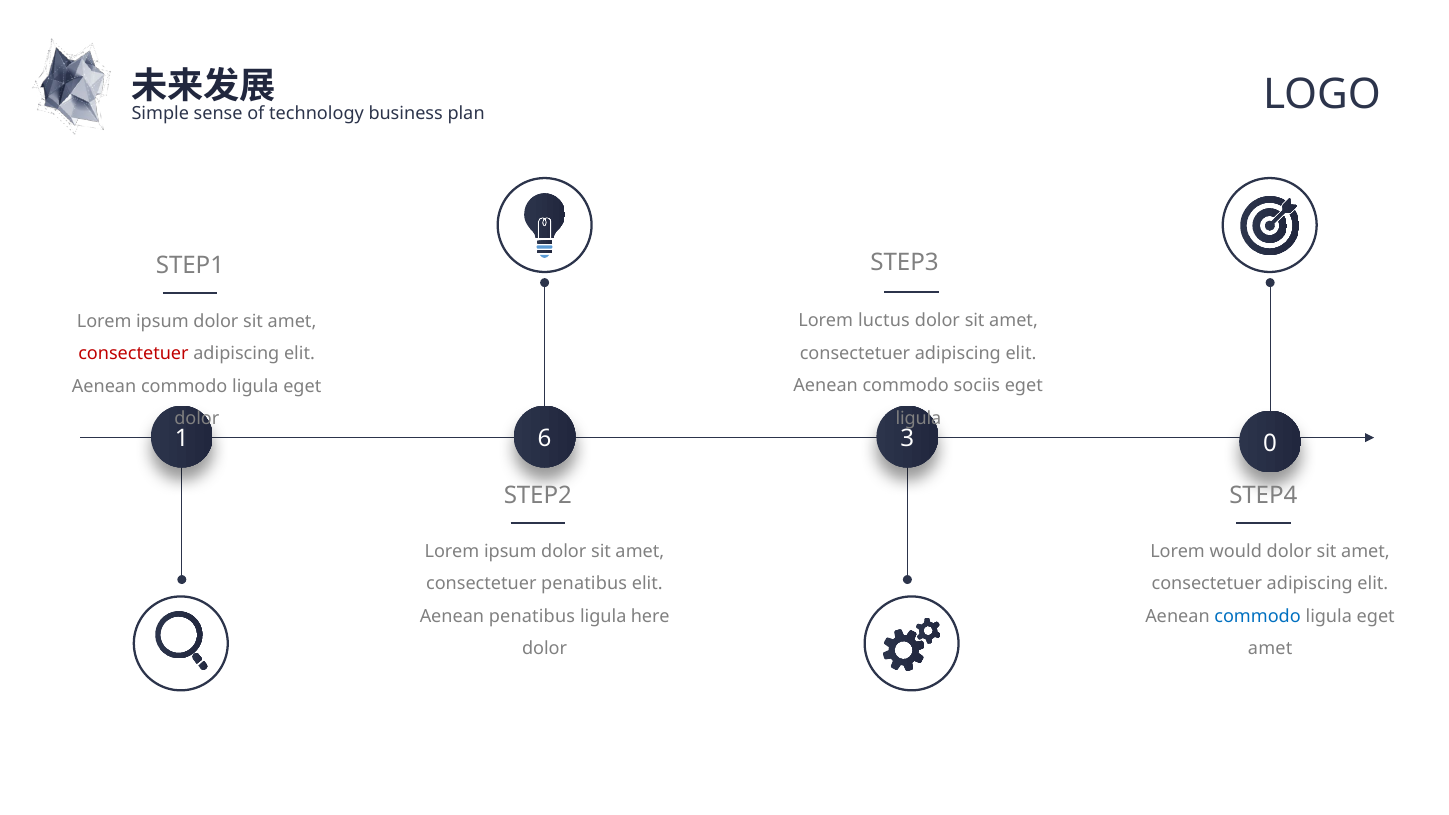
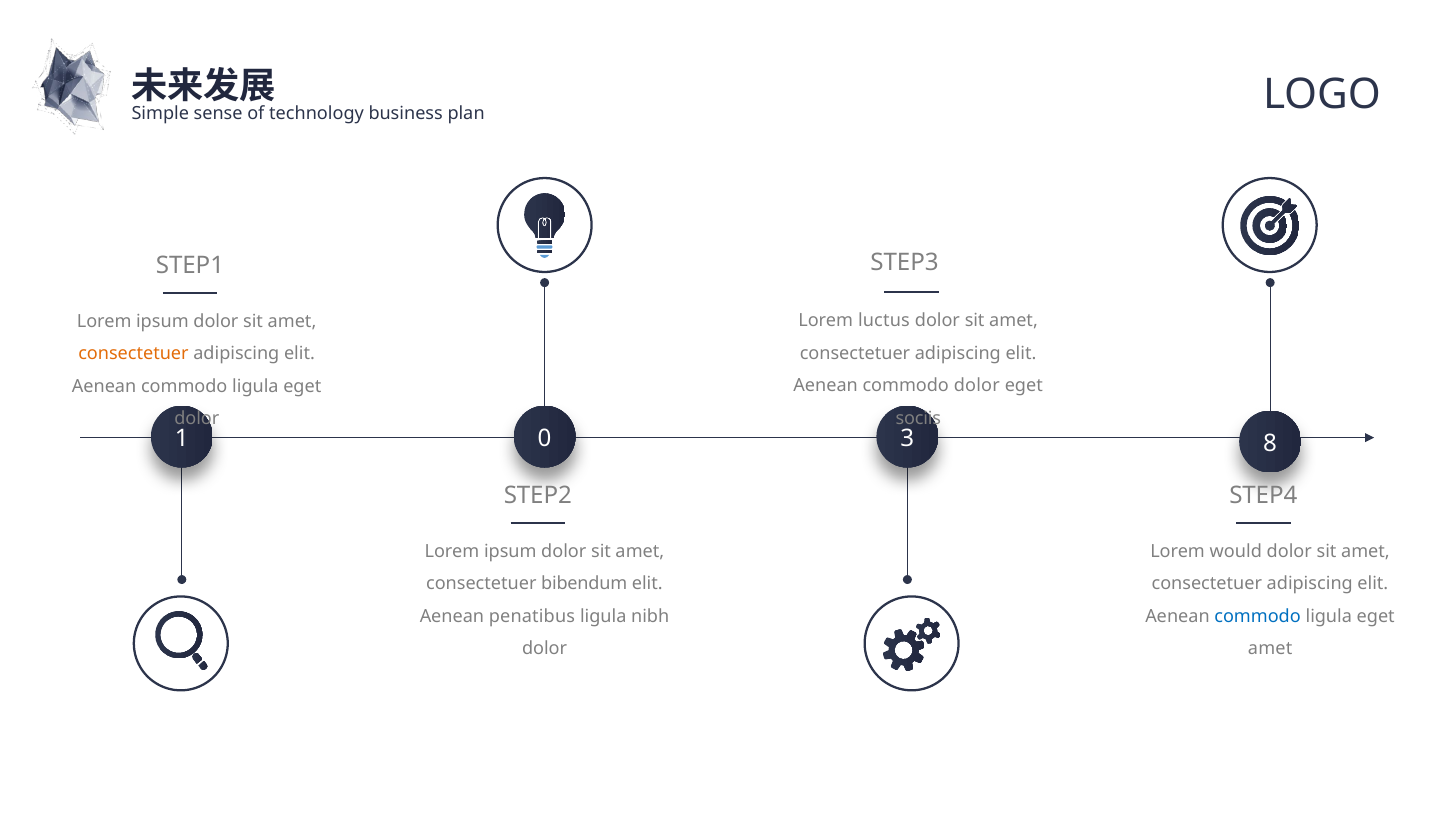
consectetuer colour: red -> orange (133, 354)
commodo sociis: sociis -> dolor (977, 386)
ligula: ligula -> sociis (918, 418)
6: 6 -> 0 (545, 438)
0: 0 -> 8 (1270, 443)
consectetuer penatibus: penatibus -> bibendum (584, 584)
here: here -> nibh (650, 616)
